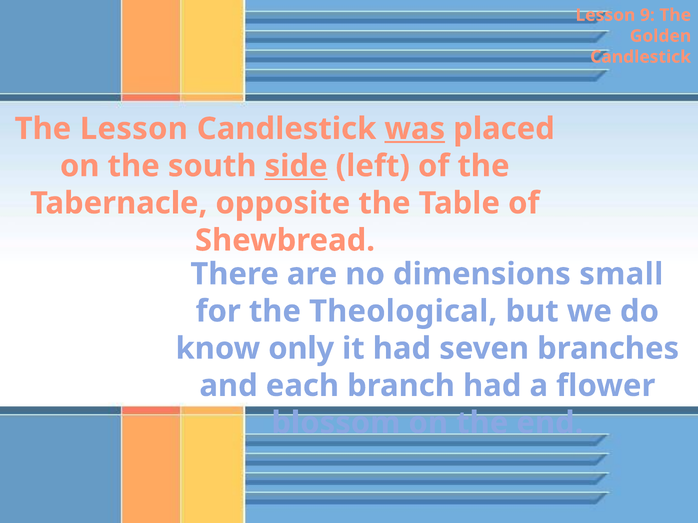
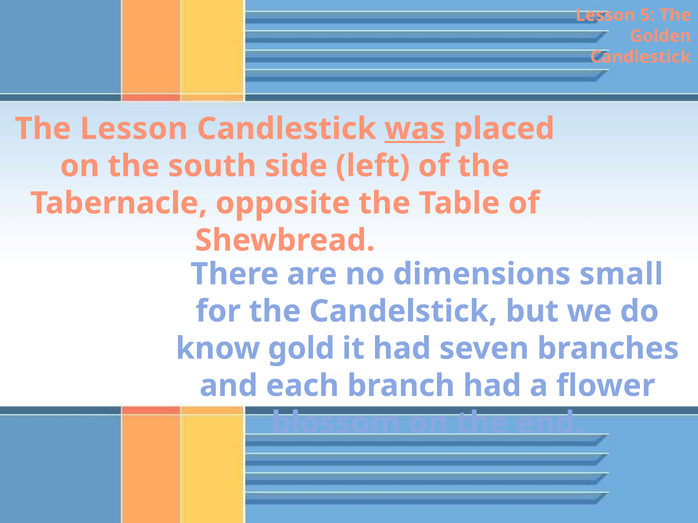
9: 9 -> 5 (647, 15)
side underline: present -> none (296, 166)
Theological: Theological -> Candelstick (403, 312)
only: only -> gold (301, 349)
